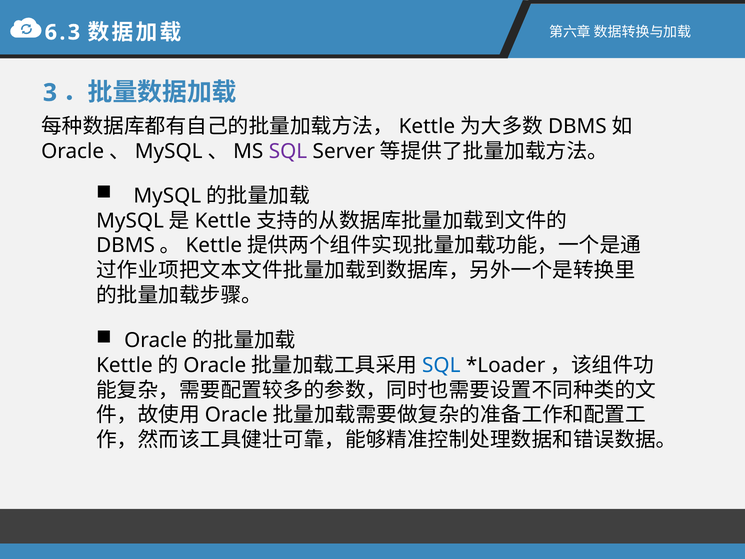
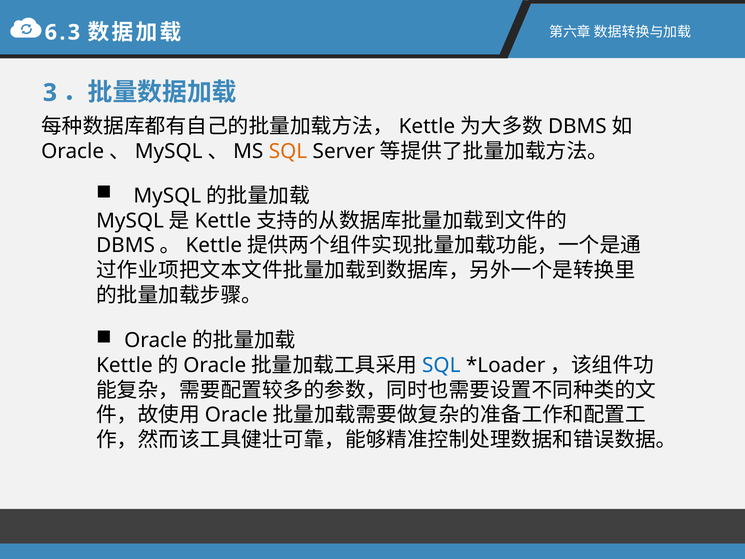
SQL colour: purple -> orange (288, 151)
